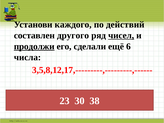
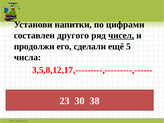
каждого: каждого -> напитки (73, 25)
действий: действий -> цифрами (125, 25)
продолжи underline: present -> none (34, 46)
6: 6 -> 5 (128, 46)
